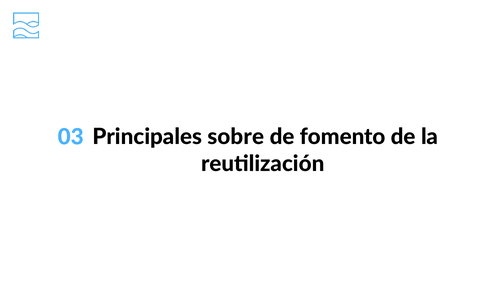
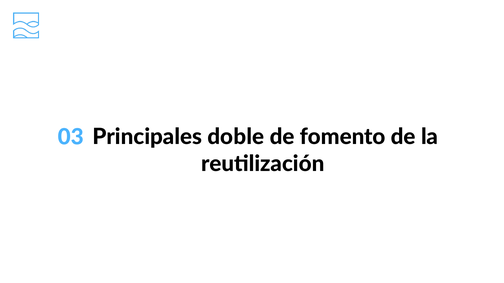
sobre: sobre -> doble (236, 137)
